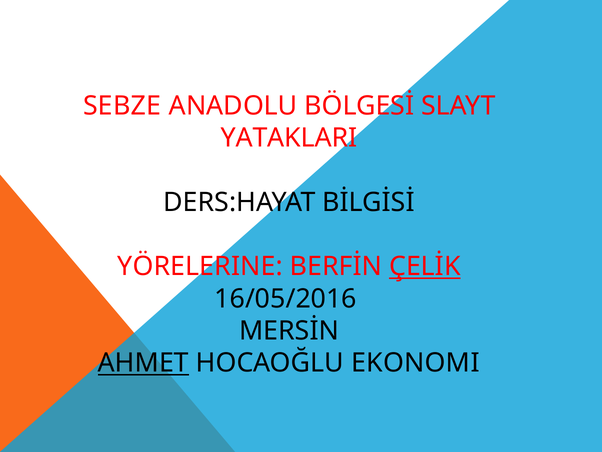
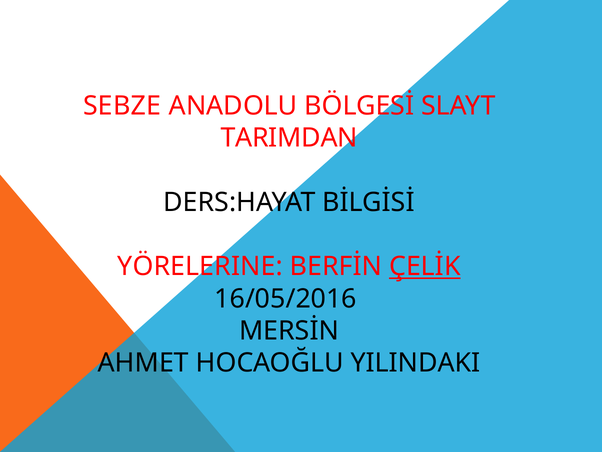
YATAKLARI: YATAKLARI -> TARIMDAN (289, 138)
AHMET underline: present -> none (143, 363)
EKONOMI: EKONOMI -> YILINDAKI (415, 363)
